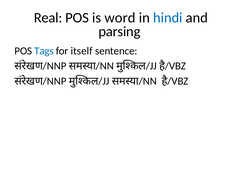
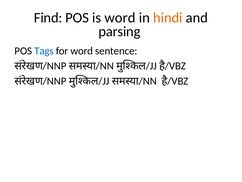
Real: Real -> Find (48, 18)
hindi colour: blue -> orange (168, 18)
for itself: itself -> word (82, 51)
